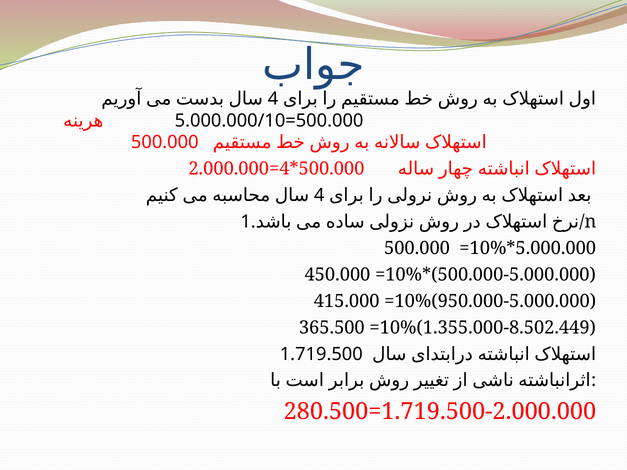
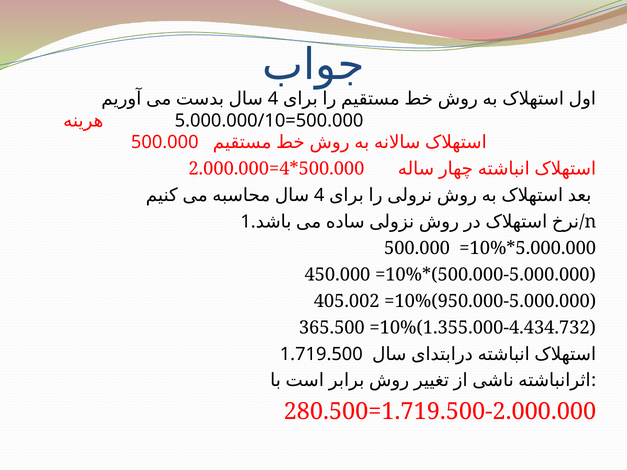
415.000: 415.000 -> 405.002 (347, 301)
=10%(1.355.000-8.502.449: =10%(1.355.000-8.502.449 -> =10%(1.355.000-4.434.732 (483, 328)
